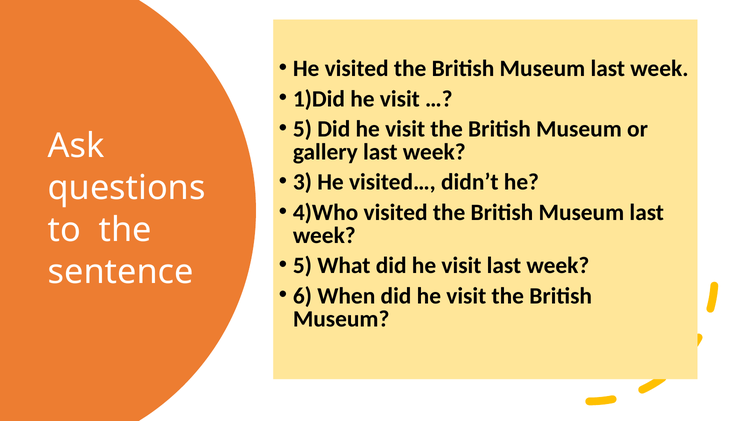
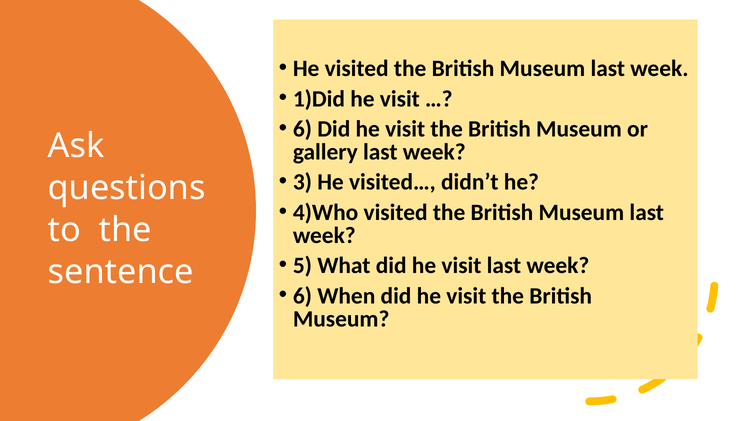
5: 5 -> 6 (302, 129)
